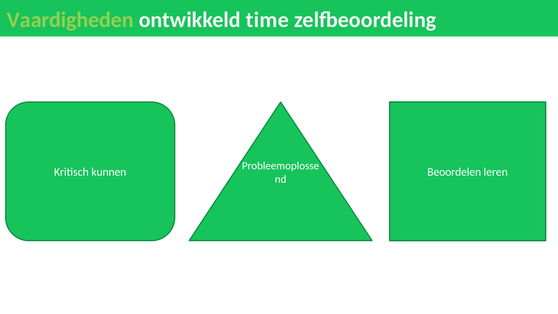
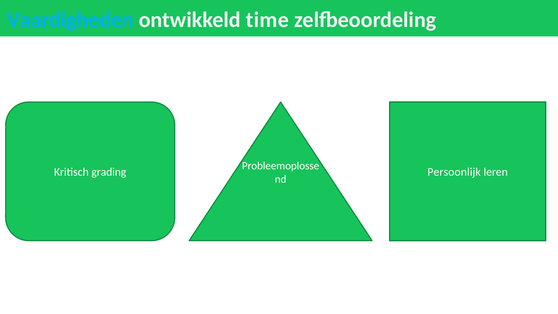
Vaardigheden colour: light green -> light blue (70, 20)
kunnen: kunnen -> grading (109, 172)
Beoordelen: Beoordelen -> Persoonlijk (454, 172)
